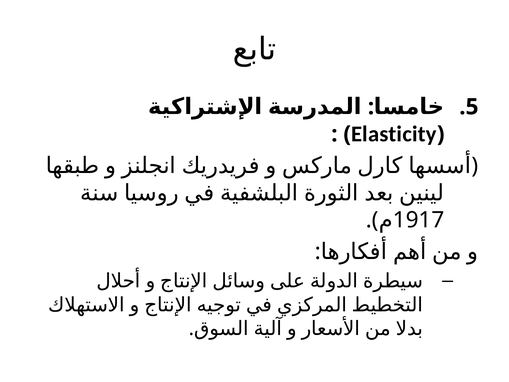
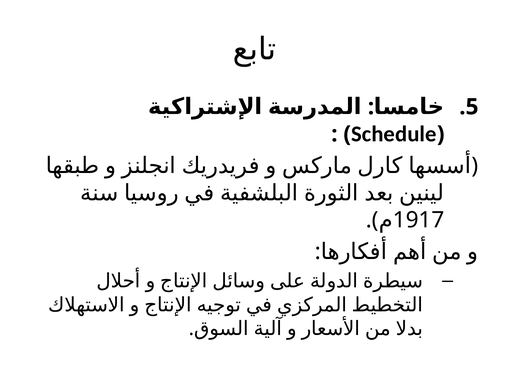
Elasticity: Elasticity -> Schedule (394, 134)
